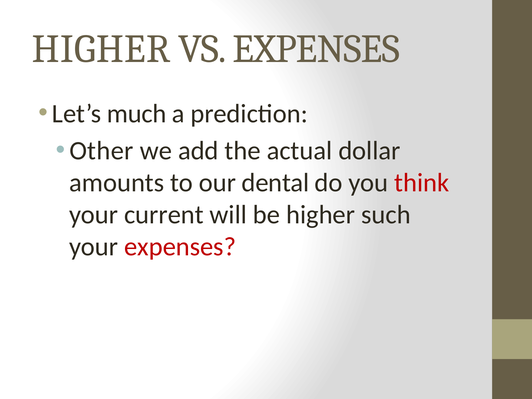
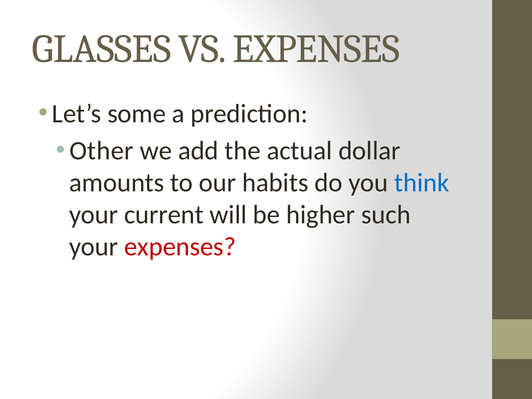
HIGHER: HIGHER -> GLASSES (102, 49)
much: much -> some (137, 114)
dental: dental -> habits (275, 183)
think colour: red -> blue (422, 183)
